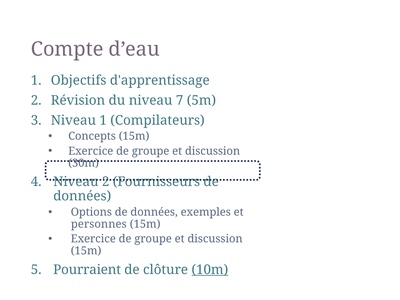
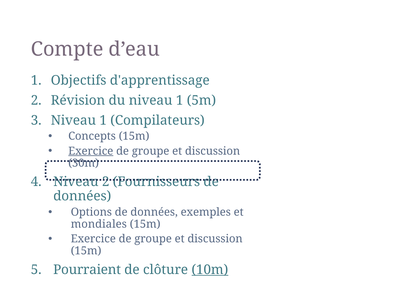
du niveau 7: 7 -> 1 (180, 100)
Exercice underline: none -> present (91, 151)
personnes: personnes -> mondiales (99, 224)
